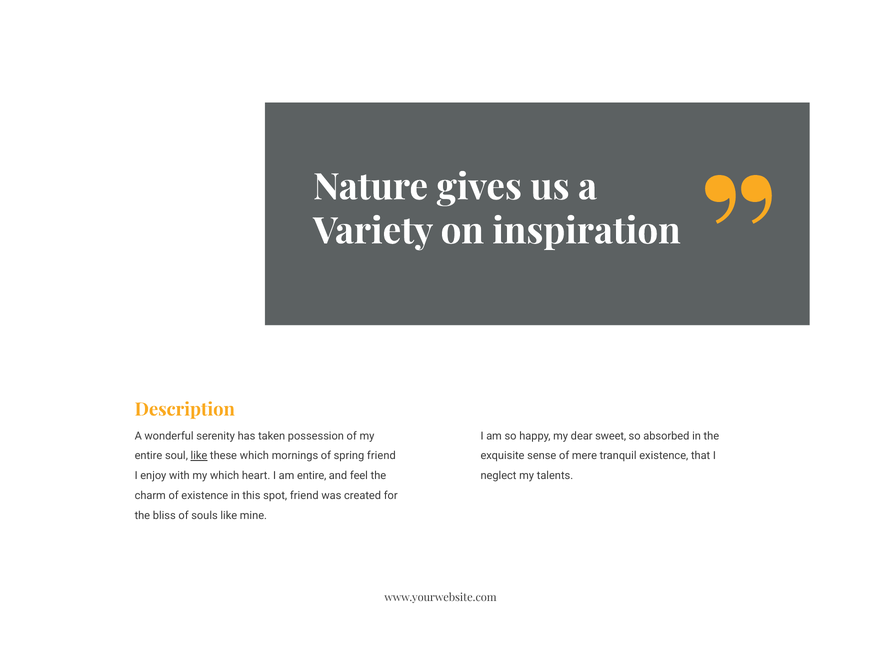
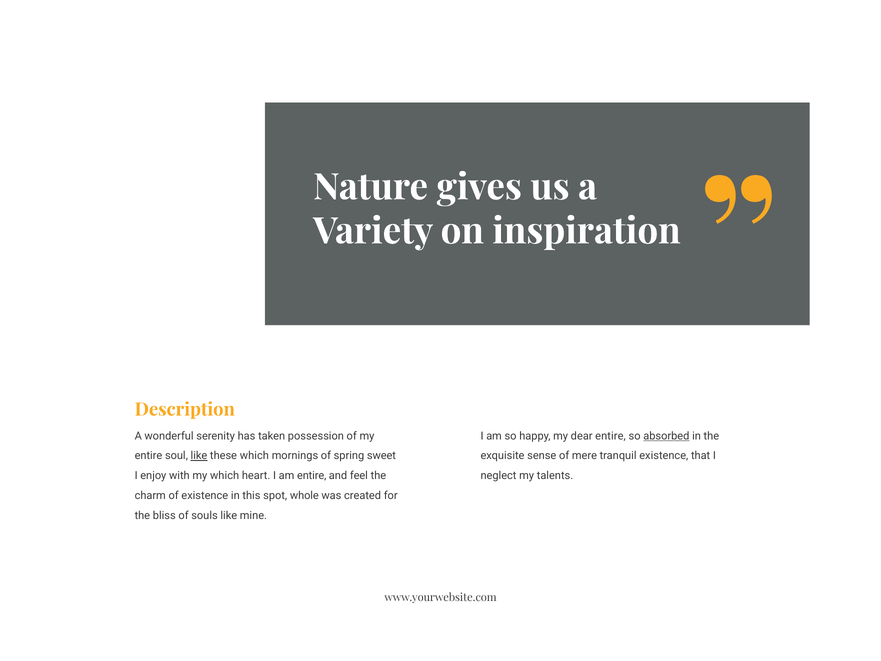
dear sweet: sweet -> entire (610, 436)
absorbed underline: none -> present (666, 436)
spring friend: friend -> sweet (381, 456)
spot friend: friend -> whole (304, 495)
